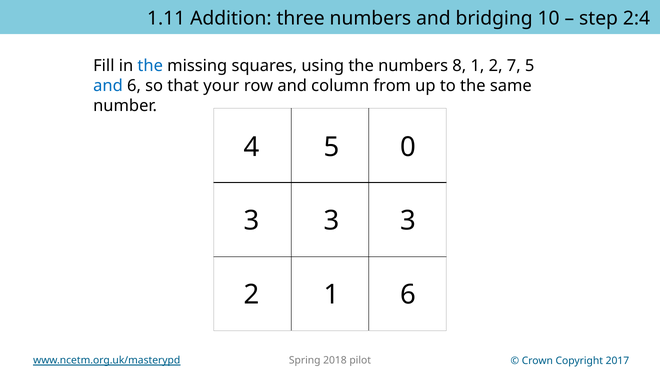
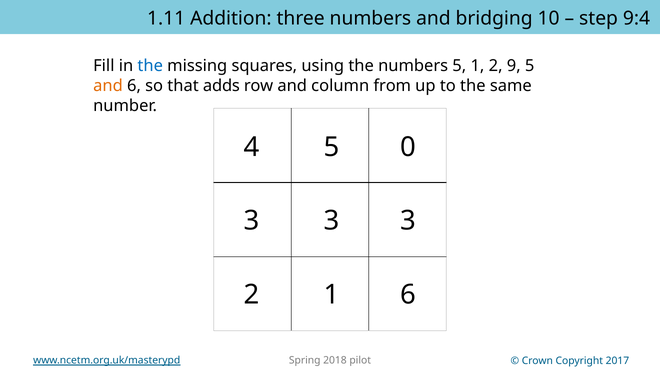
2:4: 2:4 -> 9:4 (636, 18)
numbers 8: 8 -> 5 (459, 66)
7: 7 -> 9 (514, 66)
and colour: blue -> orange (108, 86)
your: your -> adds (221, 86)
